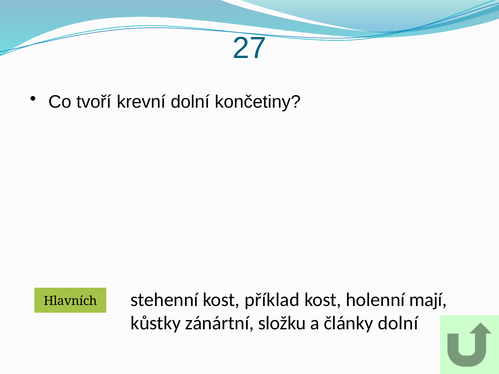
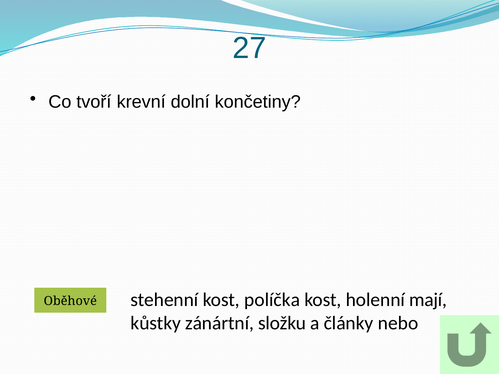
Hlavních: Hlavních -> Oběhové (70, 301)
příklad: příklad -> políčka (272, 300)
články dolní: dolní -> nebo (398, 323)
